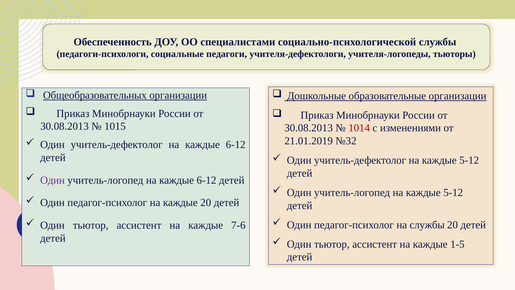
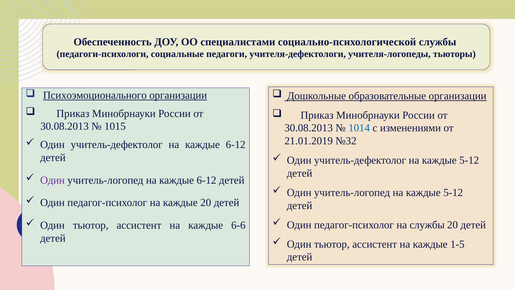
Общеобразовательных: Общеобразовательных -> Психоэмоционального (95, 95)
1014 colour: red -> blue (359, 128)
7-6: 7-6 -> 6-6 (238, 225)
